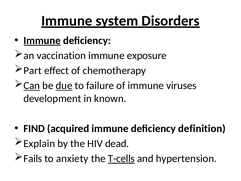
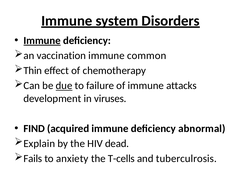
exposure: exposure -> common (147, 56)
Part: Part -> Thin (33, 71)
Can underline: present -> none (32, 86)
viruses: viruses -> attacks (181, 86)
known: known -> viruses (110, 98)
definition: definition -> abnormal (202, 128)
T-cells underline: present -> none (121, 158)
hypertension: hypertension -> tuberculrosis (186, 158)
